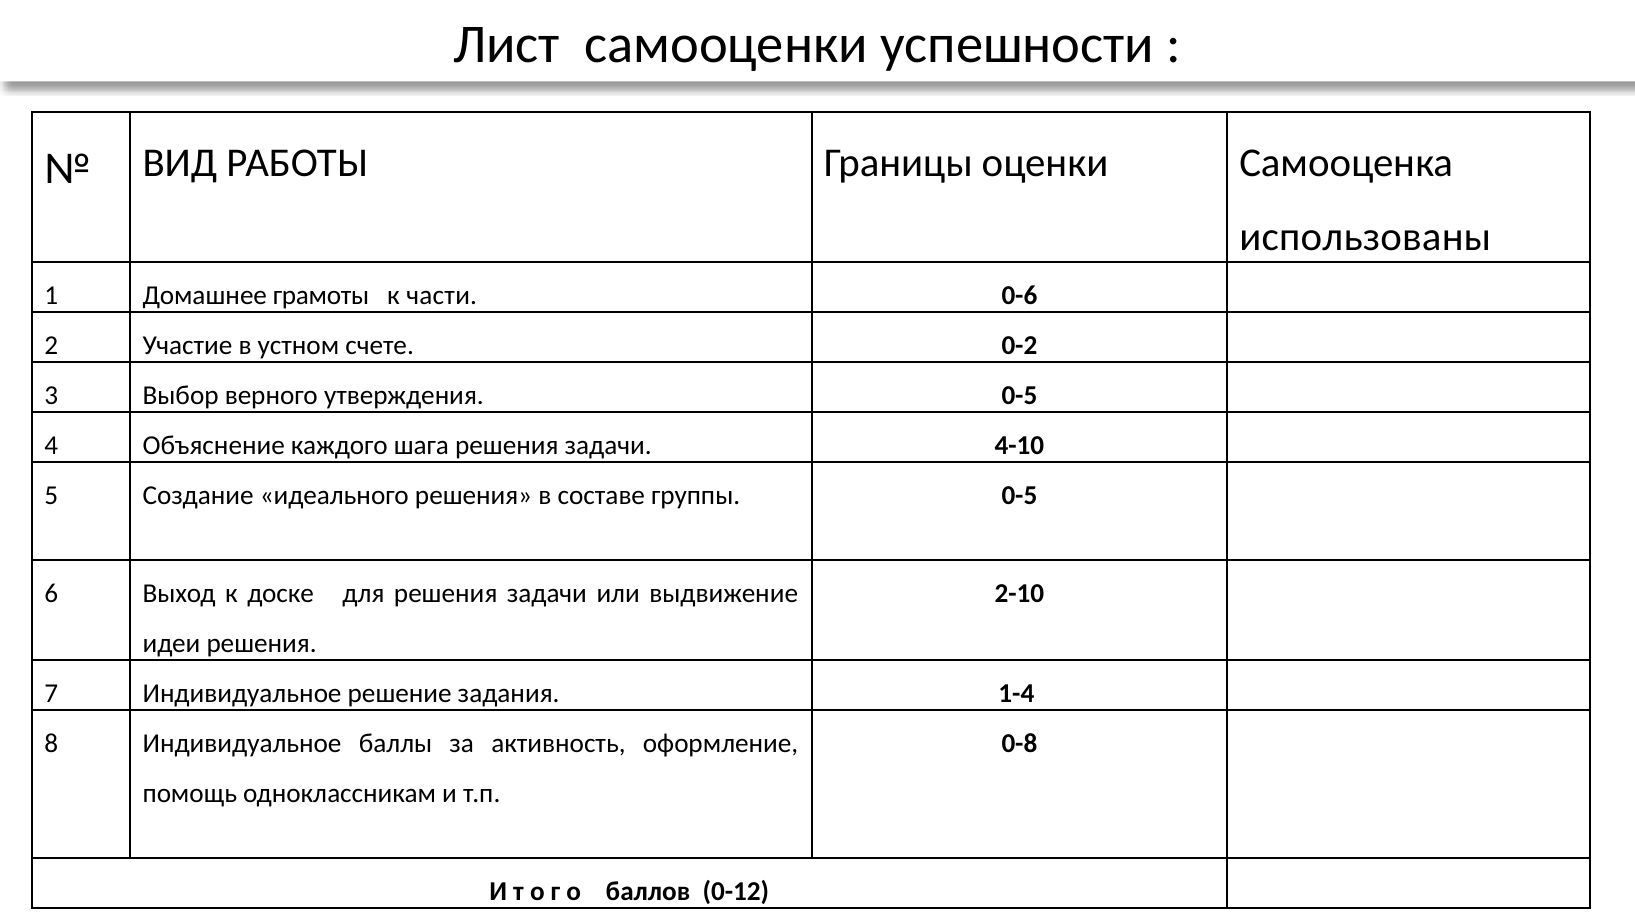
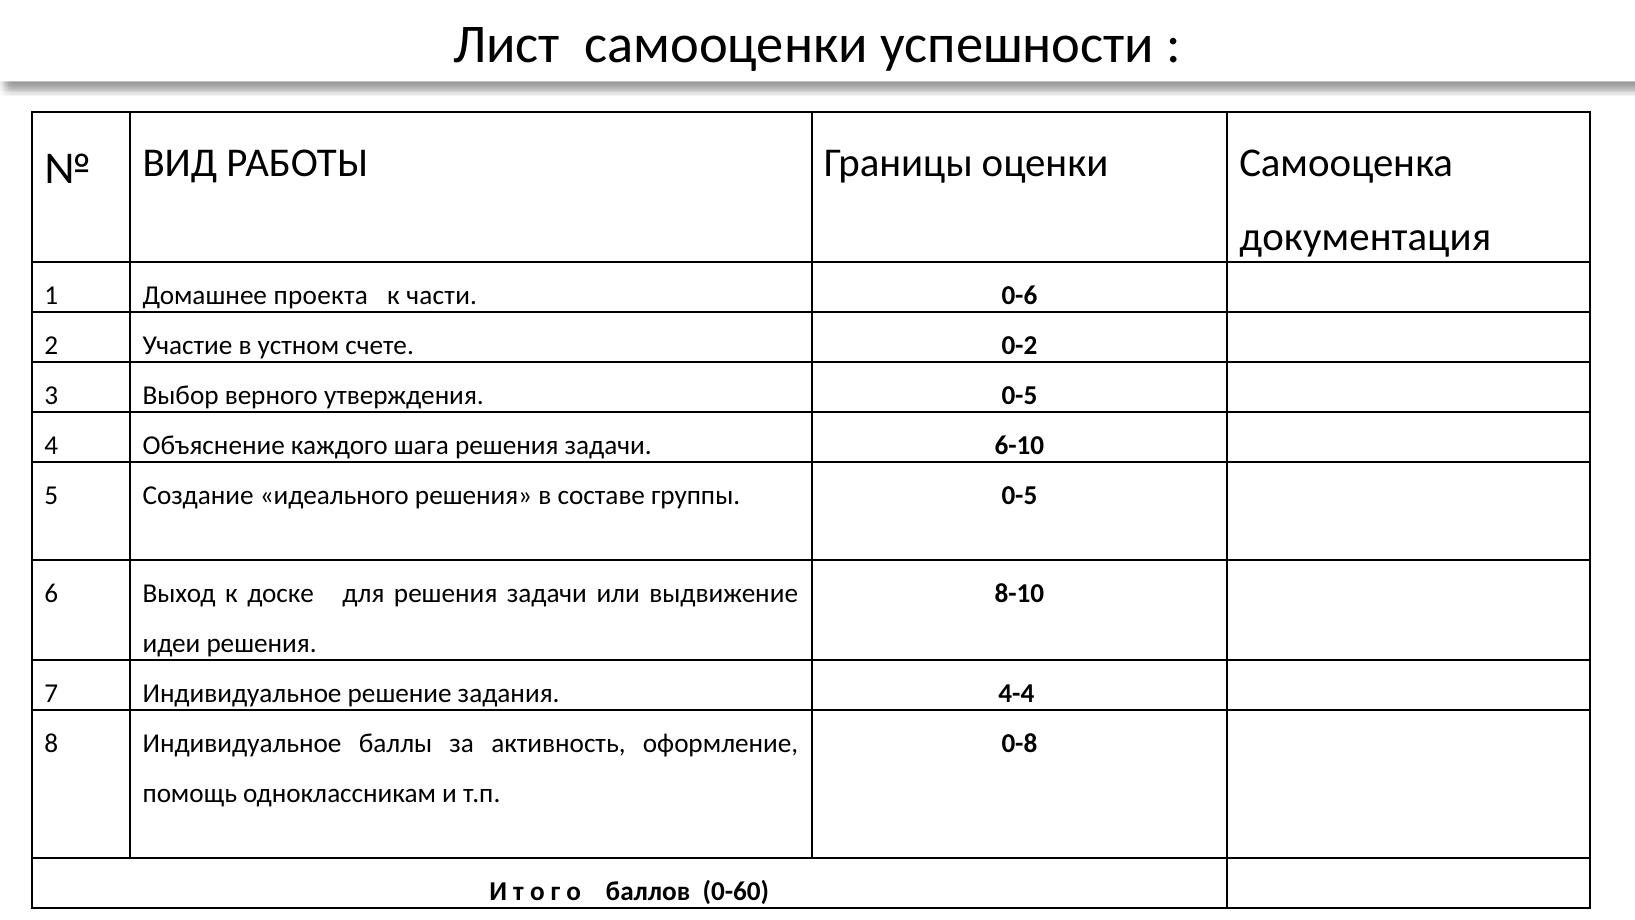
использованы: использованы -> документация (1365, 237)
грамоты: грамоты -> проекта (321, 295)
4-10: 4-10 -> 6-10 (1019, 445)
2-10: 2-10 -> 8-10 (1019, 594)
1-4: 1-4 -> 4-4 (1016, 693)
0-12: 0-12 -> 0-60 (736, 891)
